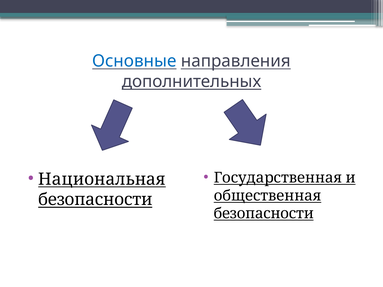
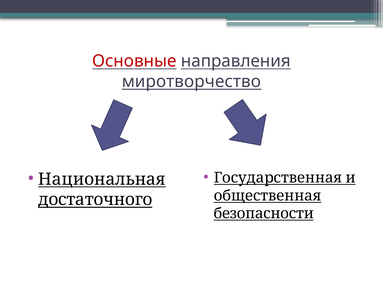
Основные colour: blue -> red (134, 61)
дополнительных: дополнительных -> миротворчество (191, 82)
безопасности: безопасности -> достаточного (95, 200)
